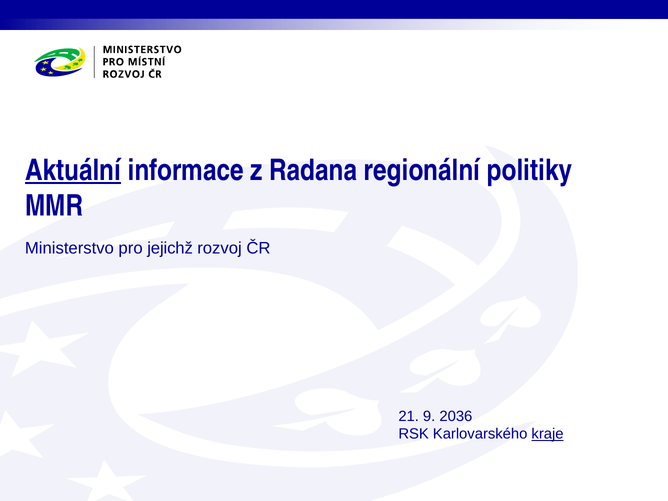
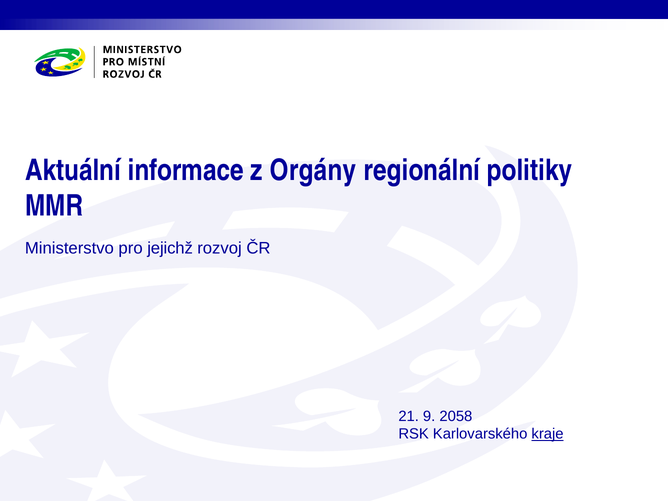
Aktuální underline: present -> none (73, 170)
Radana: Radana -> Orgány (313, 170)
2036: 2036 -> 2058 (456, 416)
